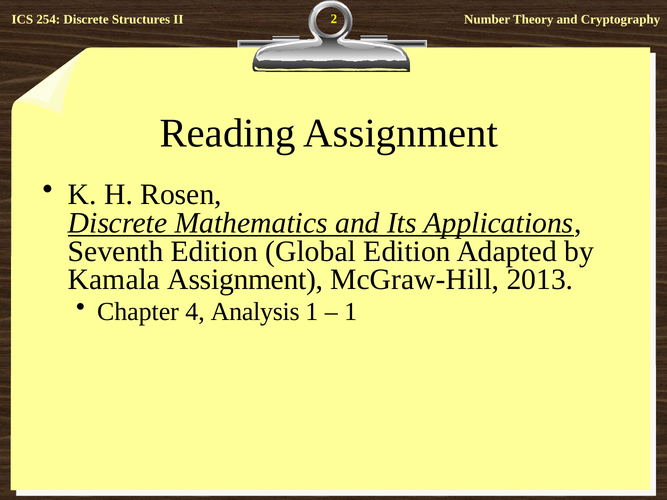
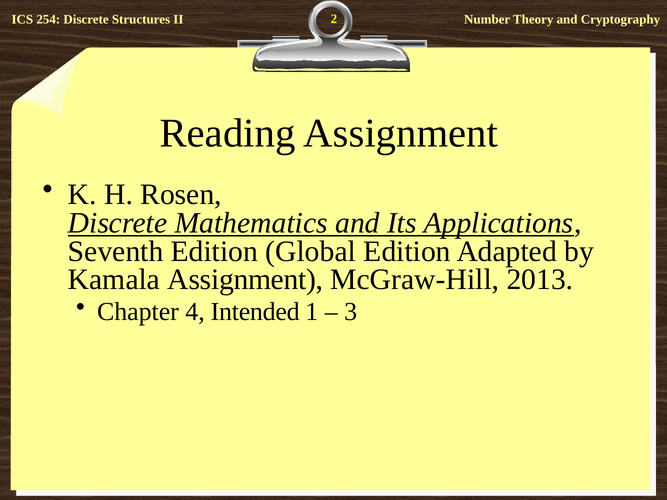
Analysis: Analysis -> Intended (255, 312)
1: 1 -> 3 (351, 312)
